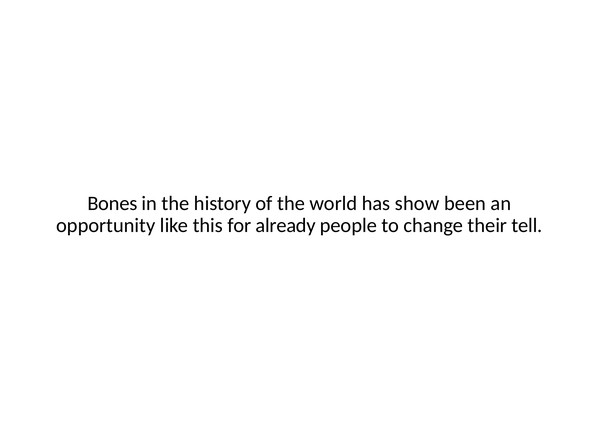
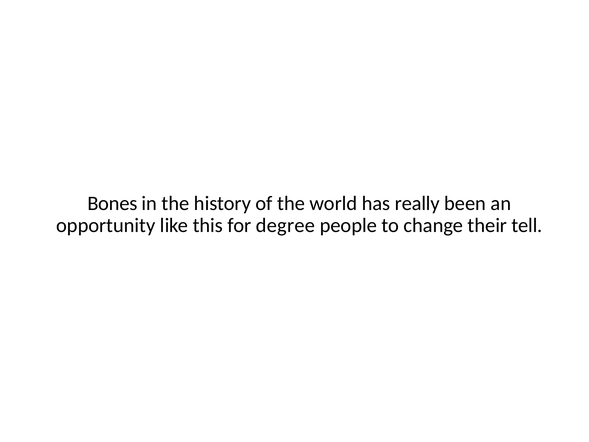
show: show -> really (417, 203)
already: already -> degree (285, 225)
